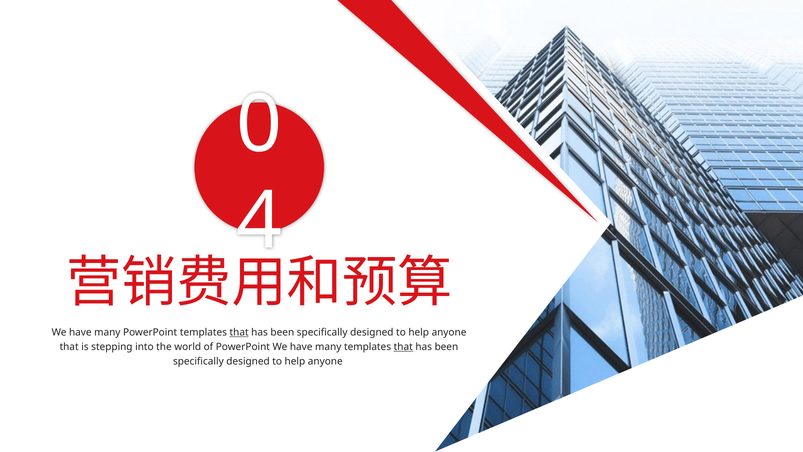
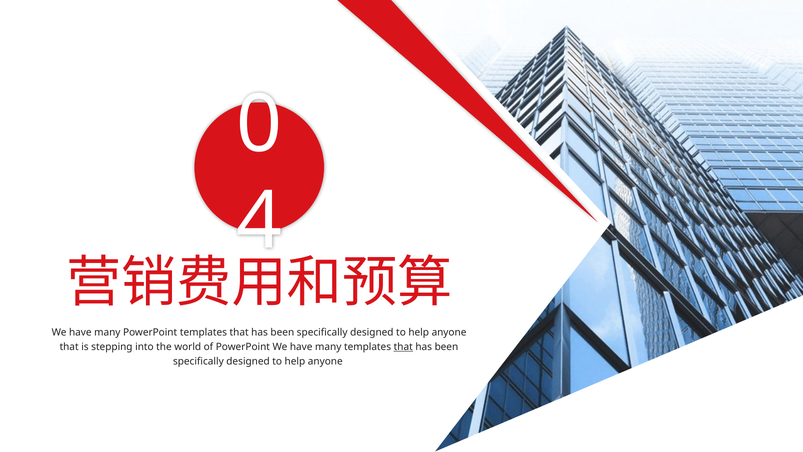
that underline: present -> none (239, 332)
